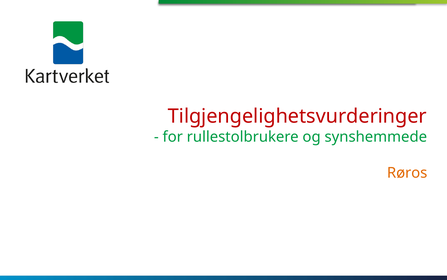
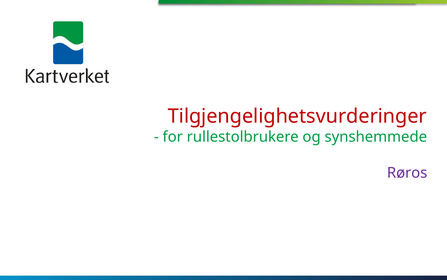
Røros colour: orange -> purple (407, 172)
